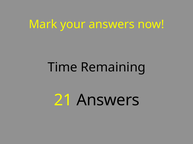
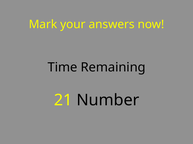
21 Answers: Answers -> Number (108, 101)
